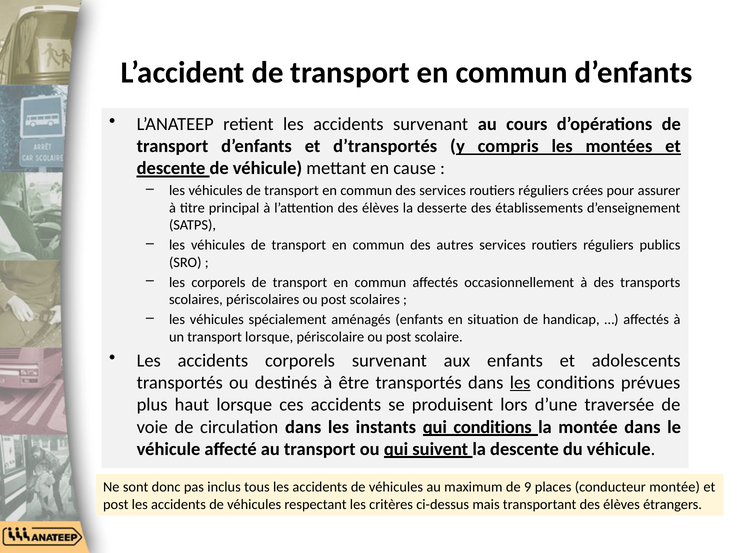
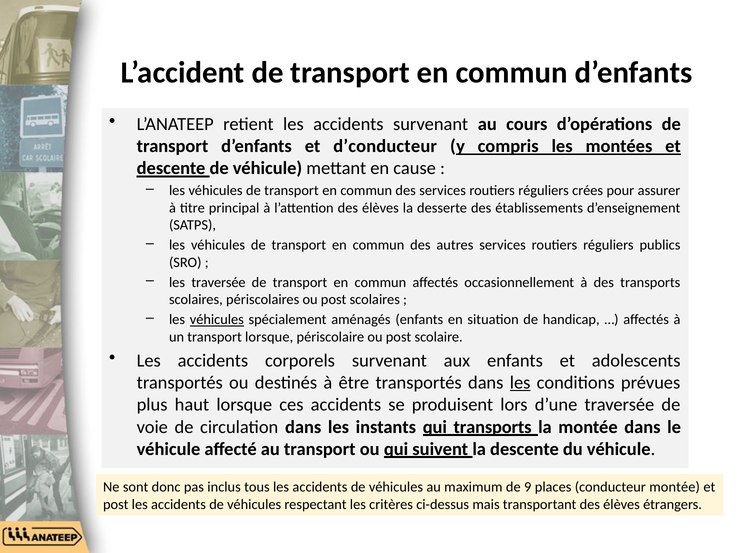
d’transportés: d’transportés -> d’conducteur (385, 146)
les corporels: corporels -> traversée (218, 283)
véhicules underline: none -> present (217, 320)
qui conditions: conditions -> transports (493, 427)
